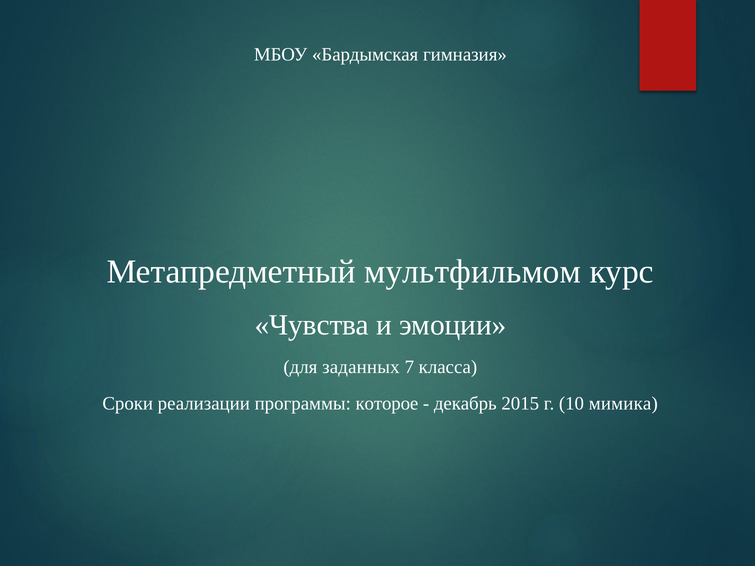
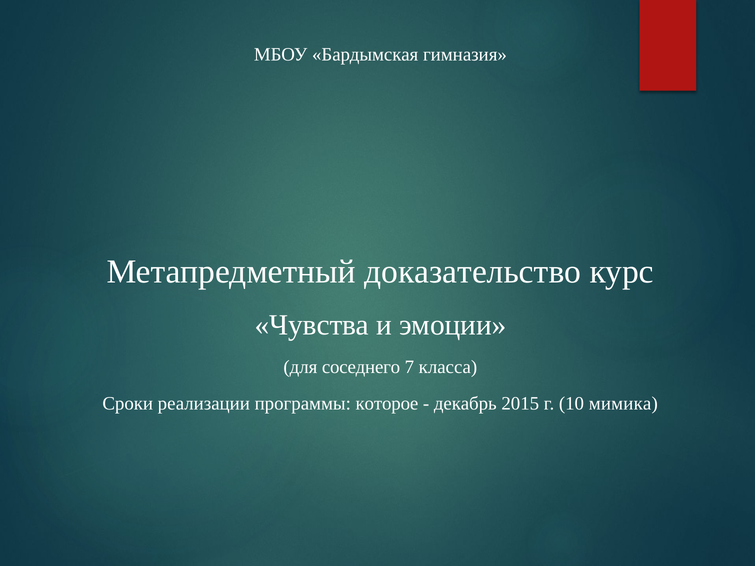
мультфильмом: мультфильмом -> доказательство (473, 272)
заданных: заданных -> соседнего (361, 367)
